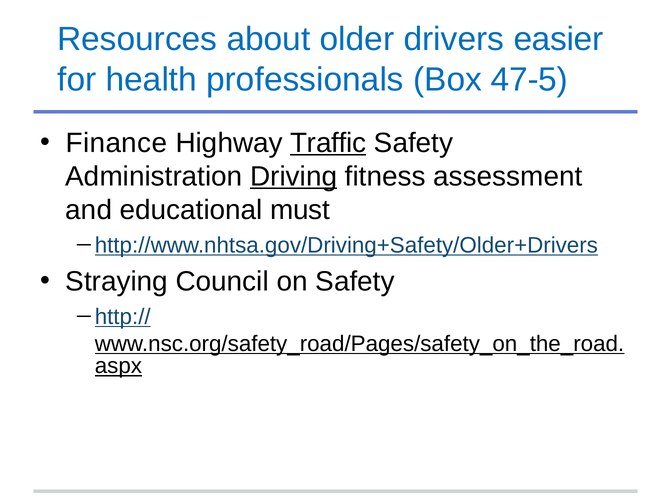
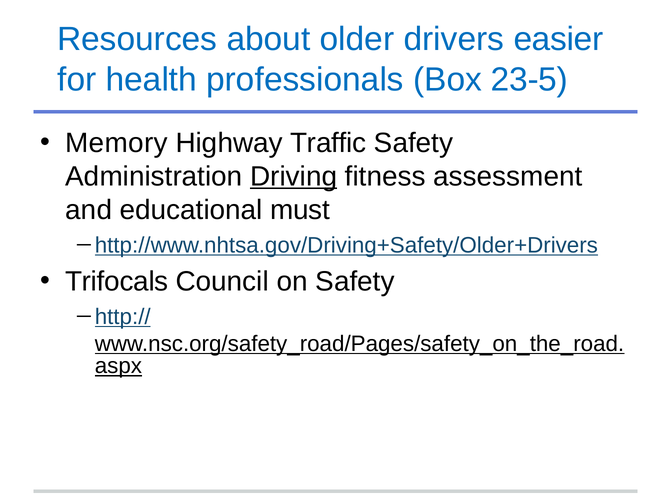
47-5: 47-5 -> 23-5 (529, 80)
Finance: Finance -> Memory (117, 143)
Traffic underline: present -> none (328, 143)
Straying: Straying -> Trifocals (117, 282)
